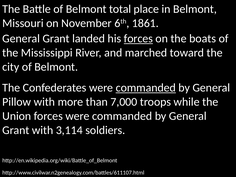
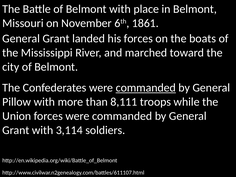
Belmont total: total -> with (120, 9)
forces underline: present -> none (138, 39)
7,000: 7,000 -> 8,111 (124, 102)
